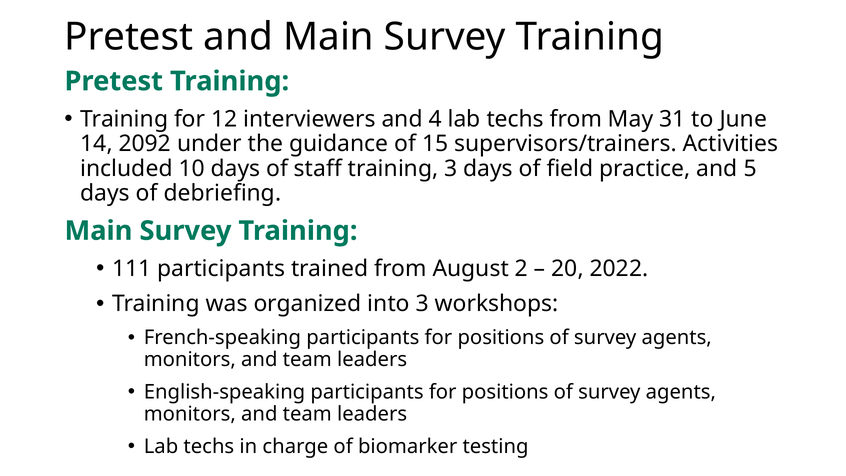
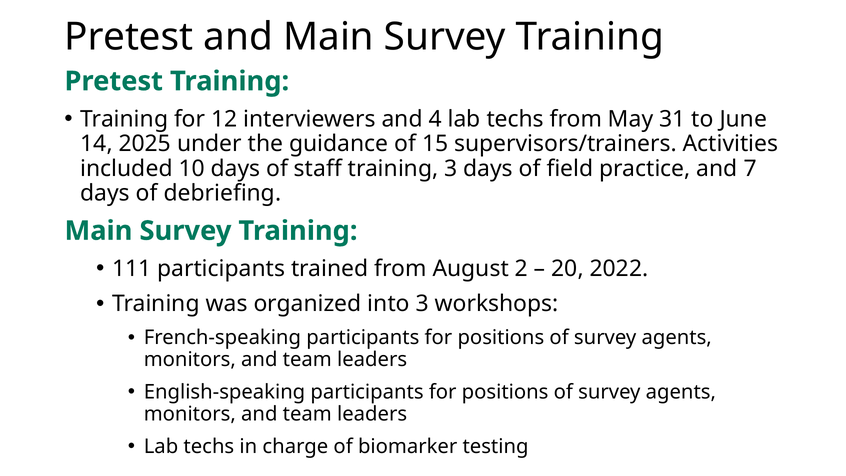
2092: 2092 -> 2025 (145, 144)
5: 5 -> 7 (750, 168)
